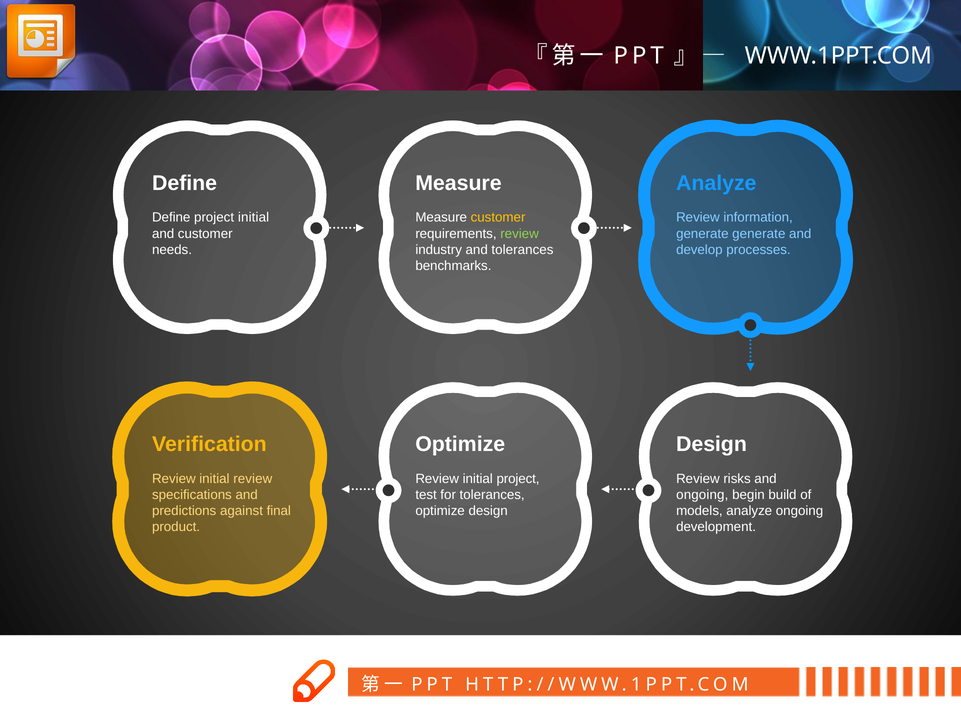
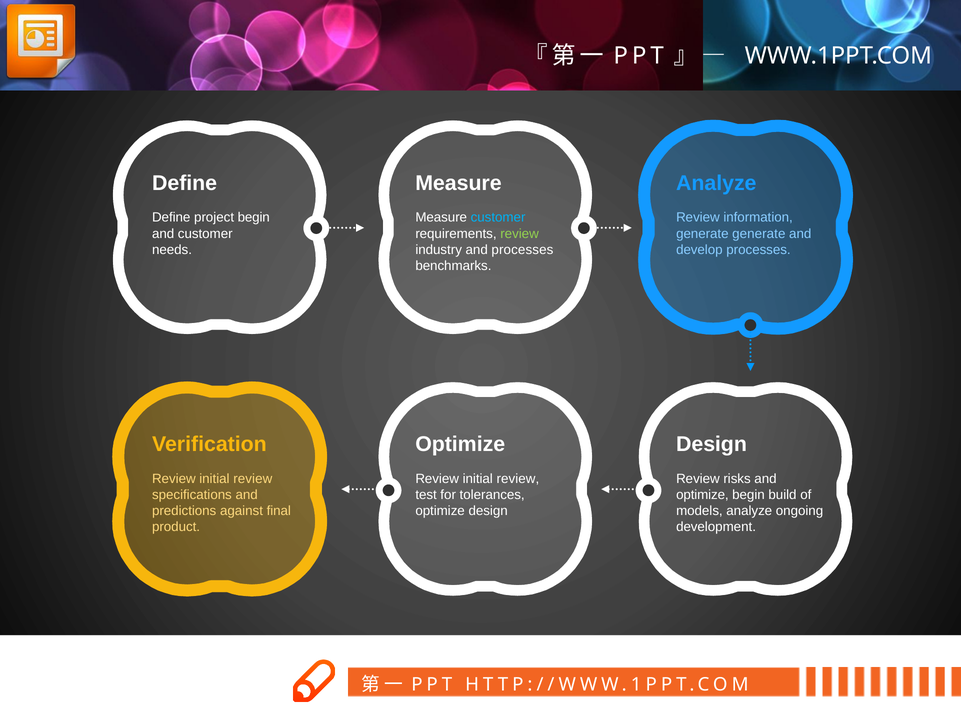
project initial: initial -> begin (254, 217)
customer colour: yellow -> light blue (498, 217)
and tolerances: tolerances -> processes (522, 250)
project: project -> review (518, 478)
ongoing: ongoing -> optimize (702, 494)
